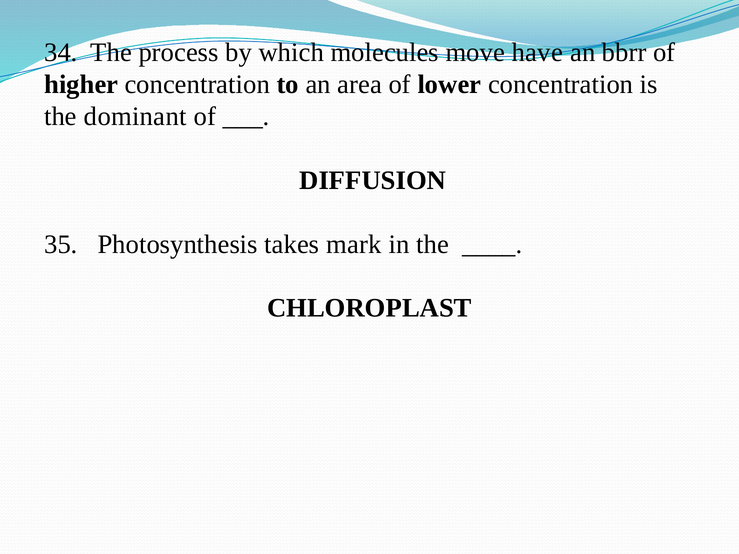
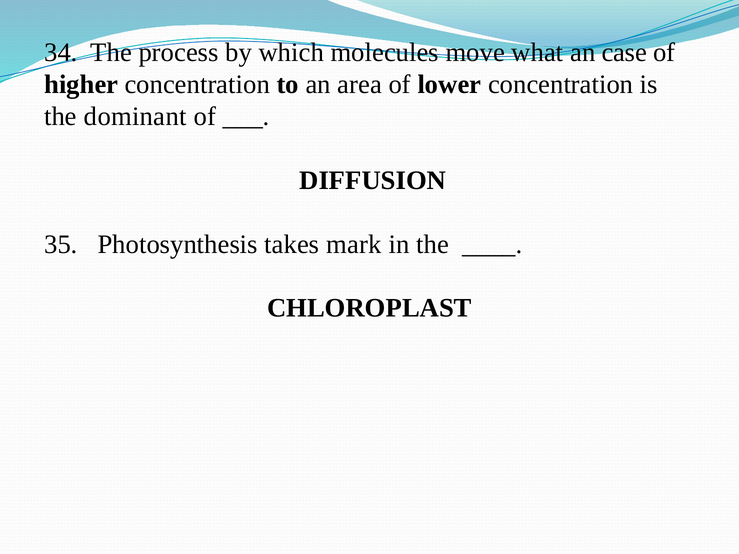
have: have -> what (537, 52)
bbrr: bbrr -> case (624, 52)
